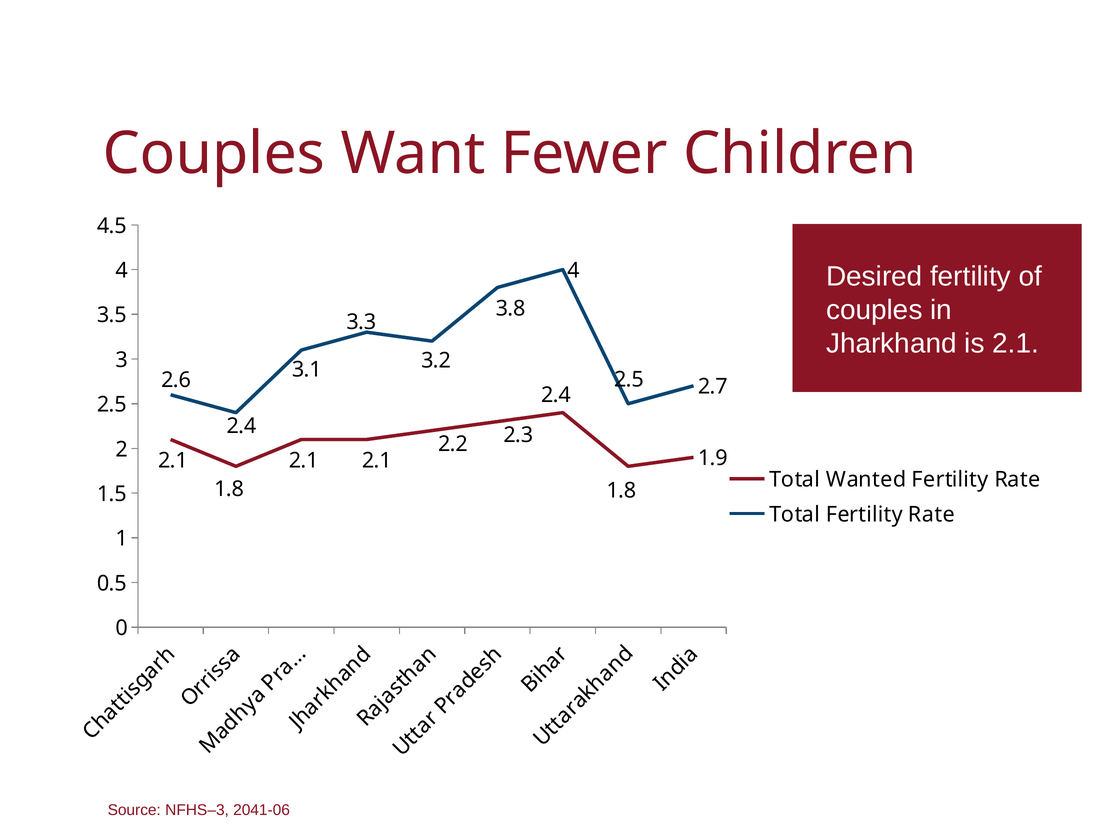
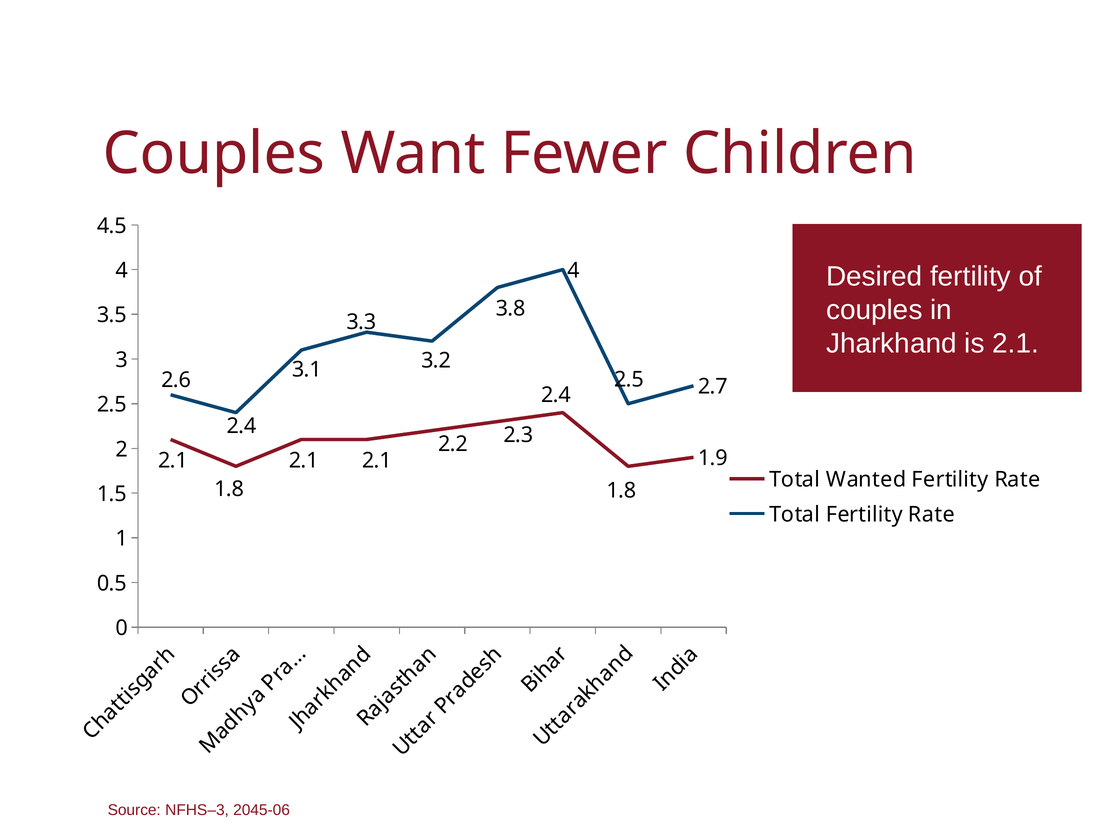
2041-06: 2041-06 -> 2045-06 (262, 809)
